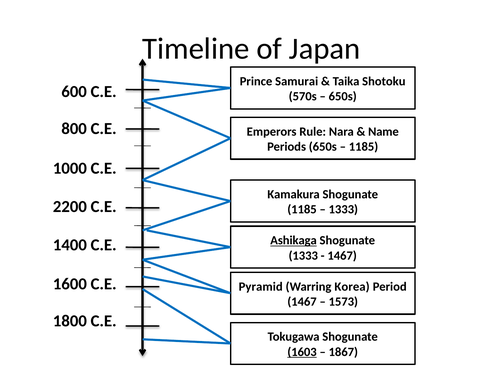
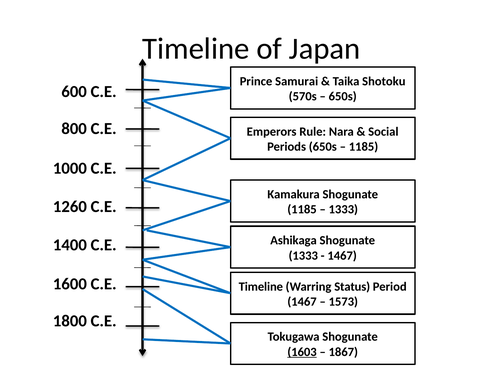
Name: Name -> Social (383, 132)
2200: 2200 -> 1260 (70, 207)
Ashikaga underline: present -> none (294, 241)
Pyramid: Pyramid -> Timeline (261, 287)
Korea: Korea -> Status (352, 287)
